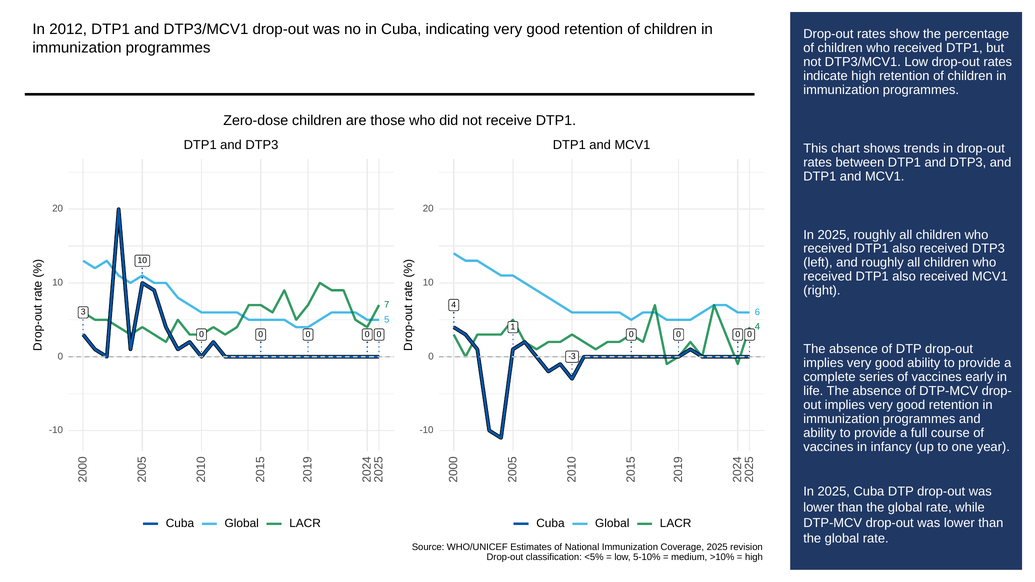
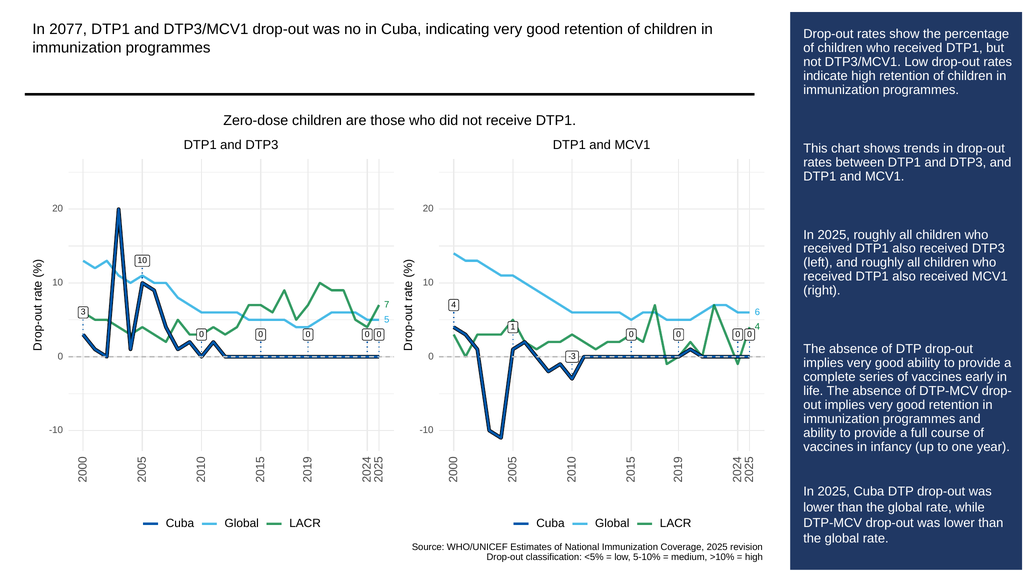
2012: 2012 -> 2077 (68, 29)
